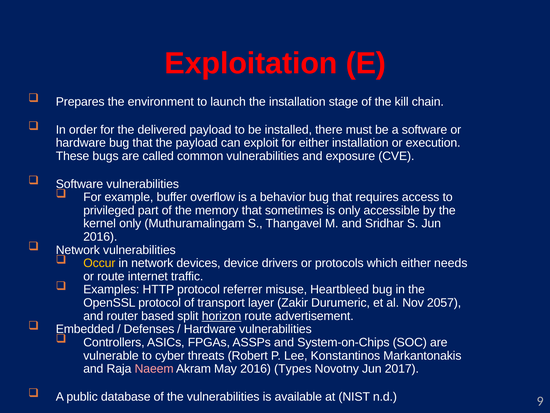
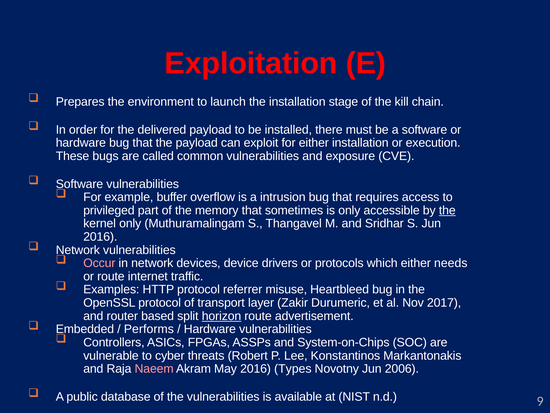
behavior: behavior -> intrusion (283, 197)
the underline: none -> present (447, 210)
Occur colour: yellow -> pink (99, 263)
2057: 2057 -> 2017 (444, 302)
Defenses: Defenses -> Performs (149, 329)
2017: 2017 -> 2006 (402, 368)
